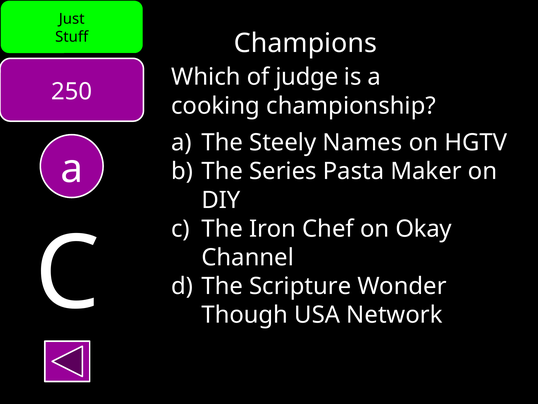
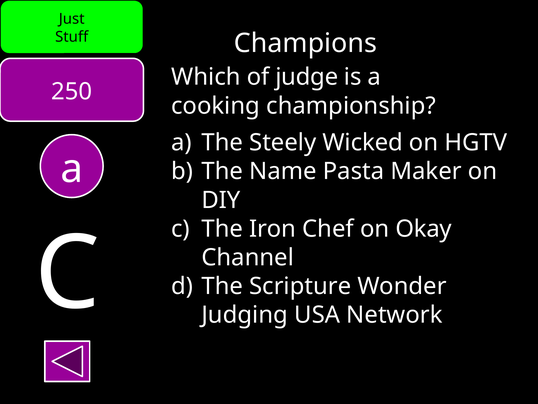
Names: Names -> Wicked (363, 142)
Series: Series -> Name (283, 171)
Though: Though -> Judging (245, 315)
